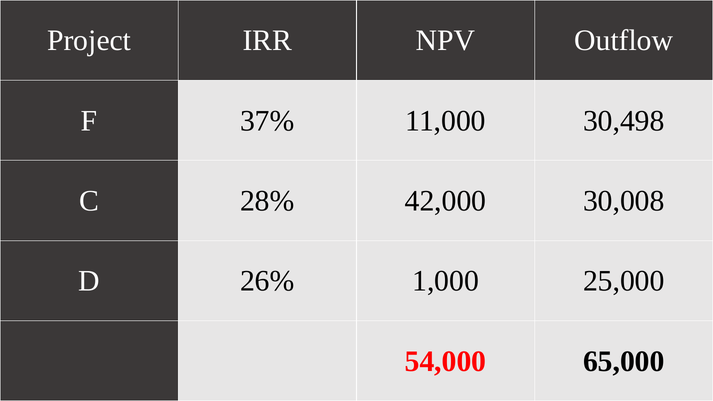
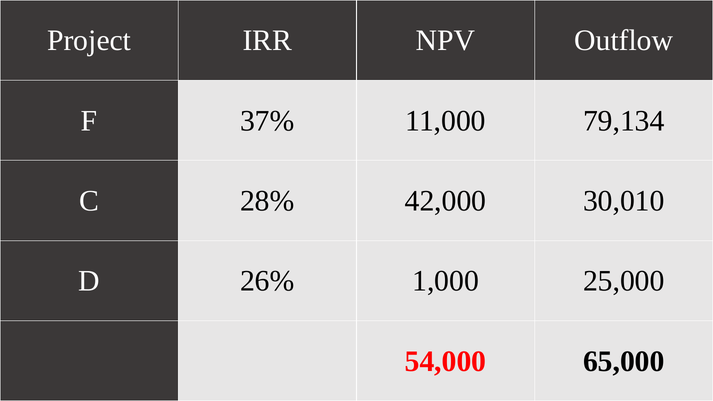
30,498: 30,498 -> 79,134 (624, 121)
30,008: 30,008 -> 30,010 (624, 201)
